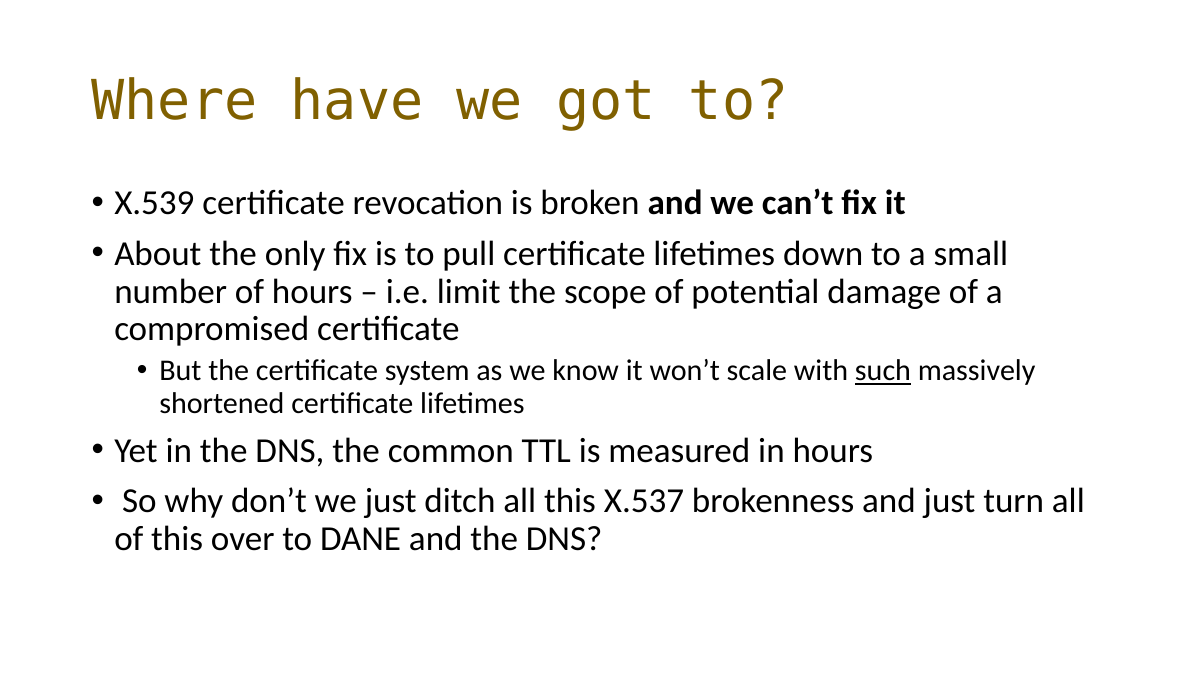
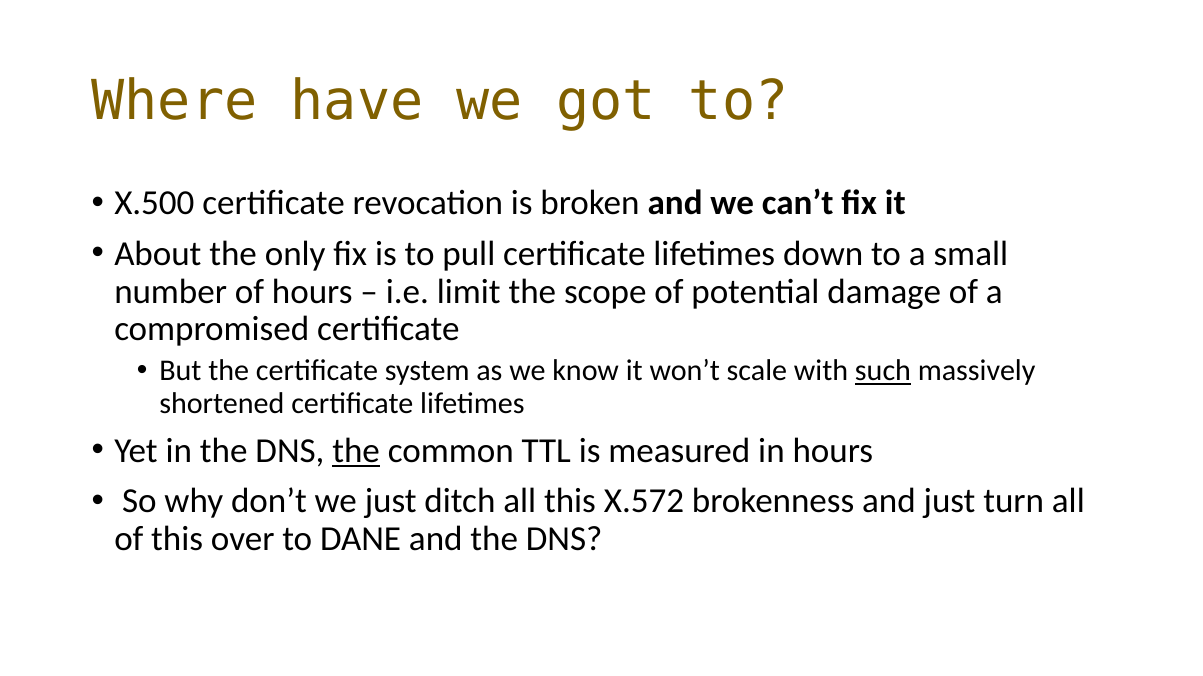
X.539: X.539 -> X.500 (154, 203)
the underline: none -> present (356, 451)
X.537: X.537 -> X.572 (644, 502)
